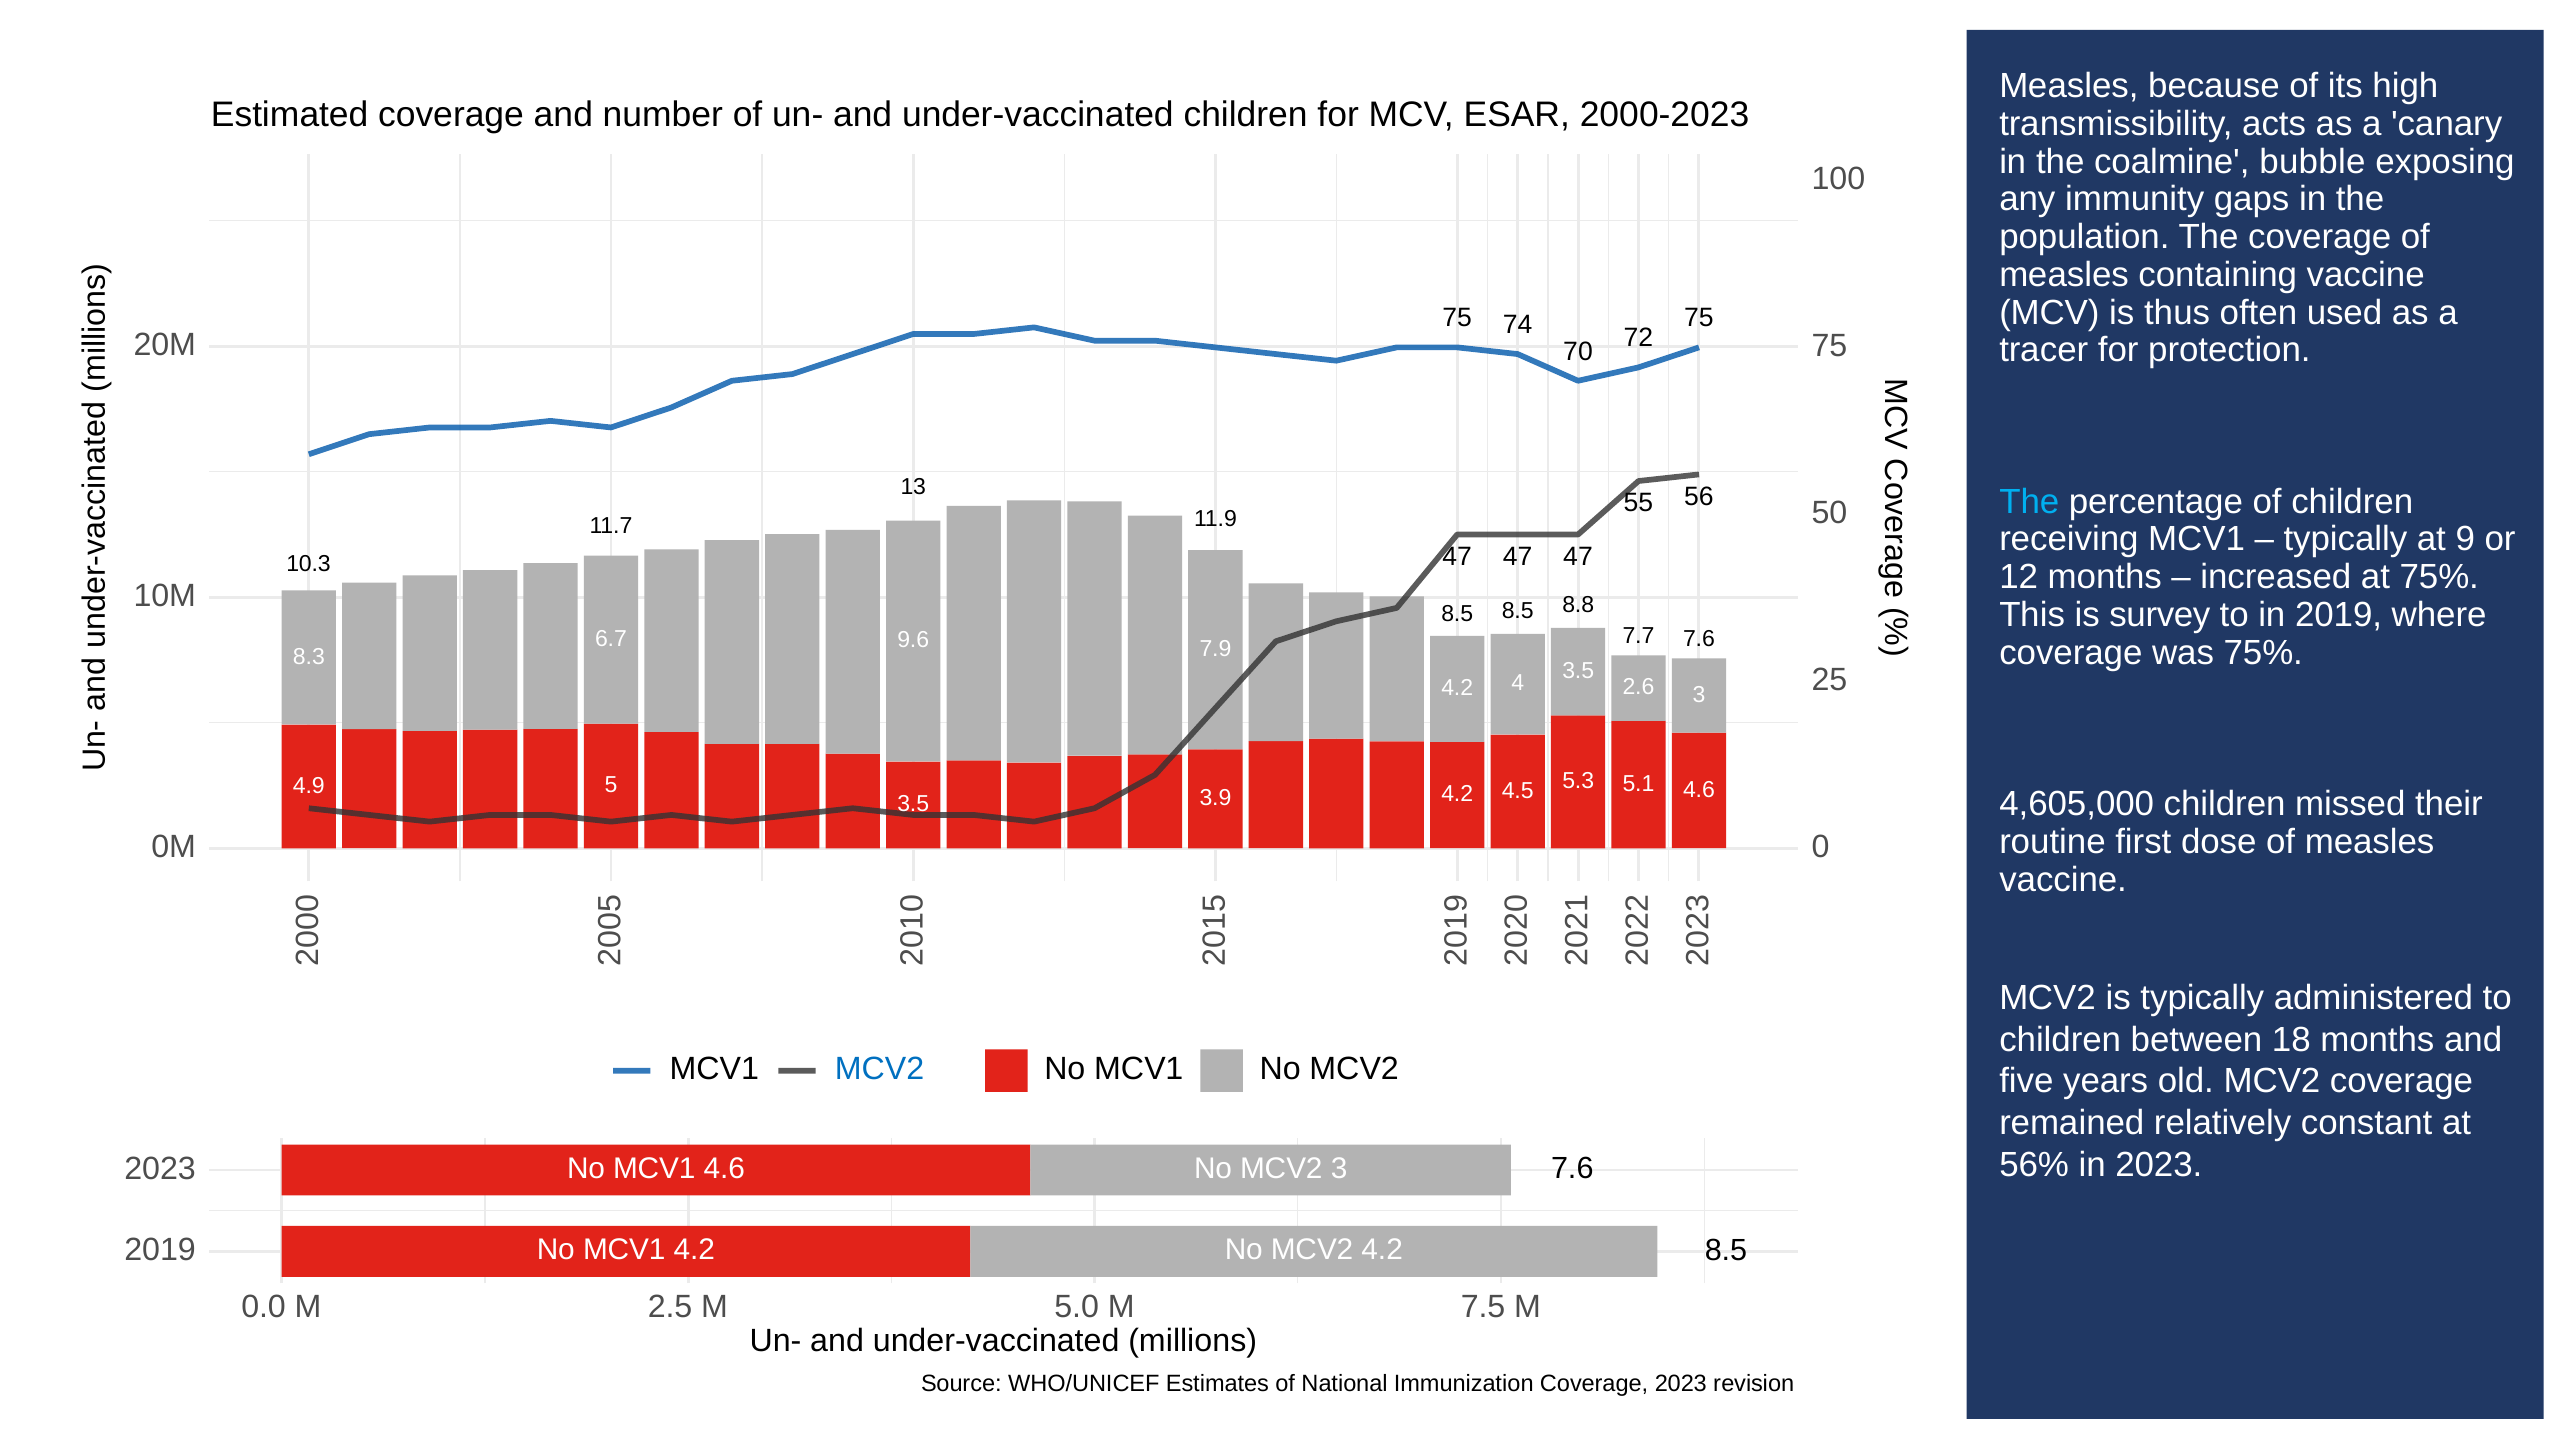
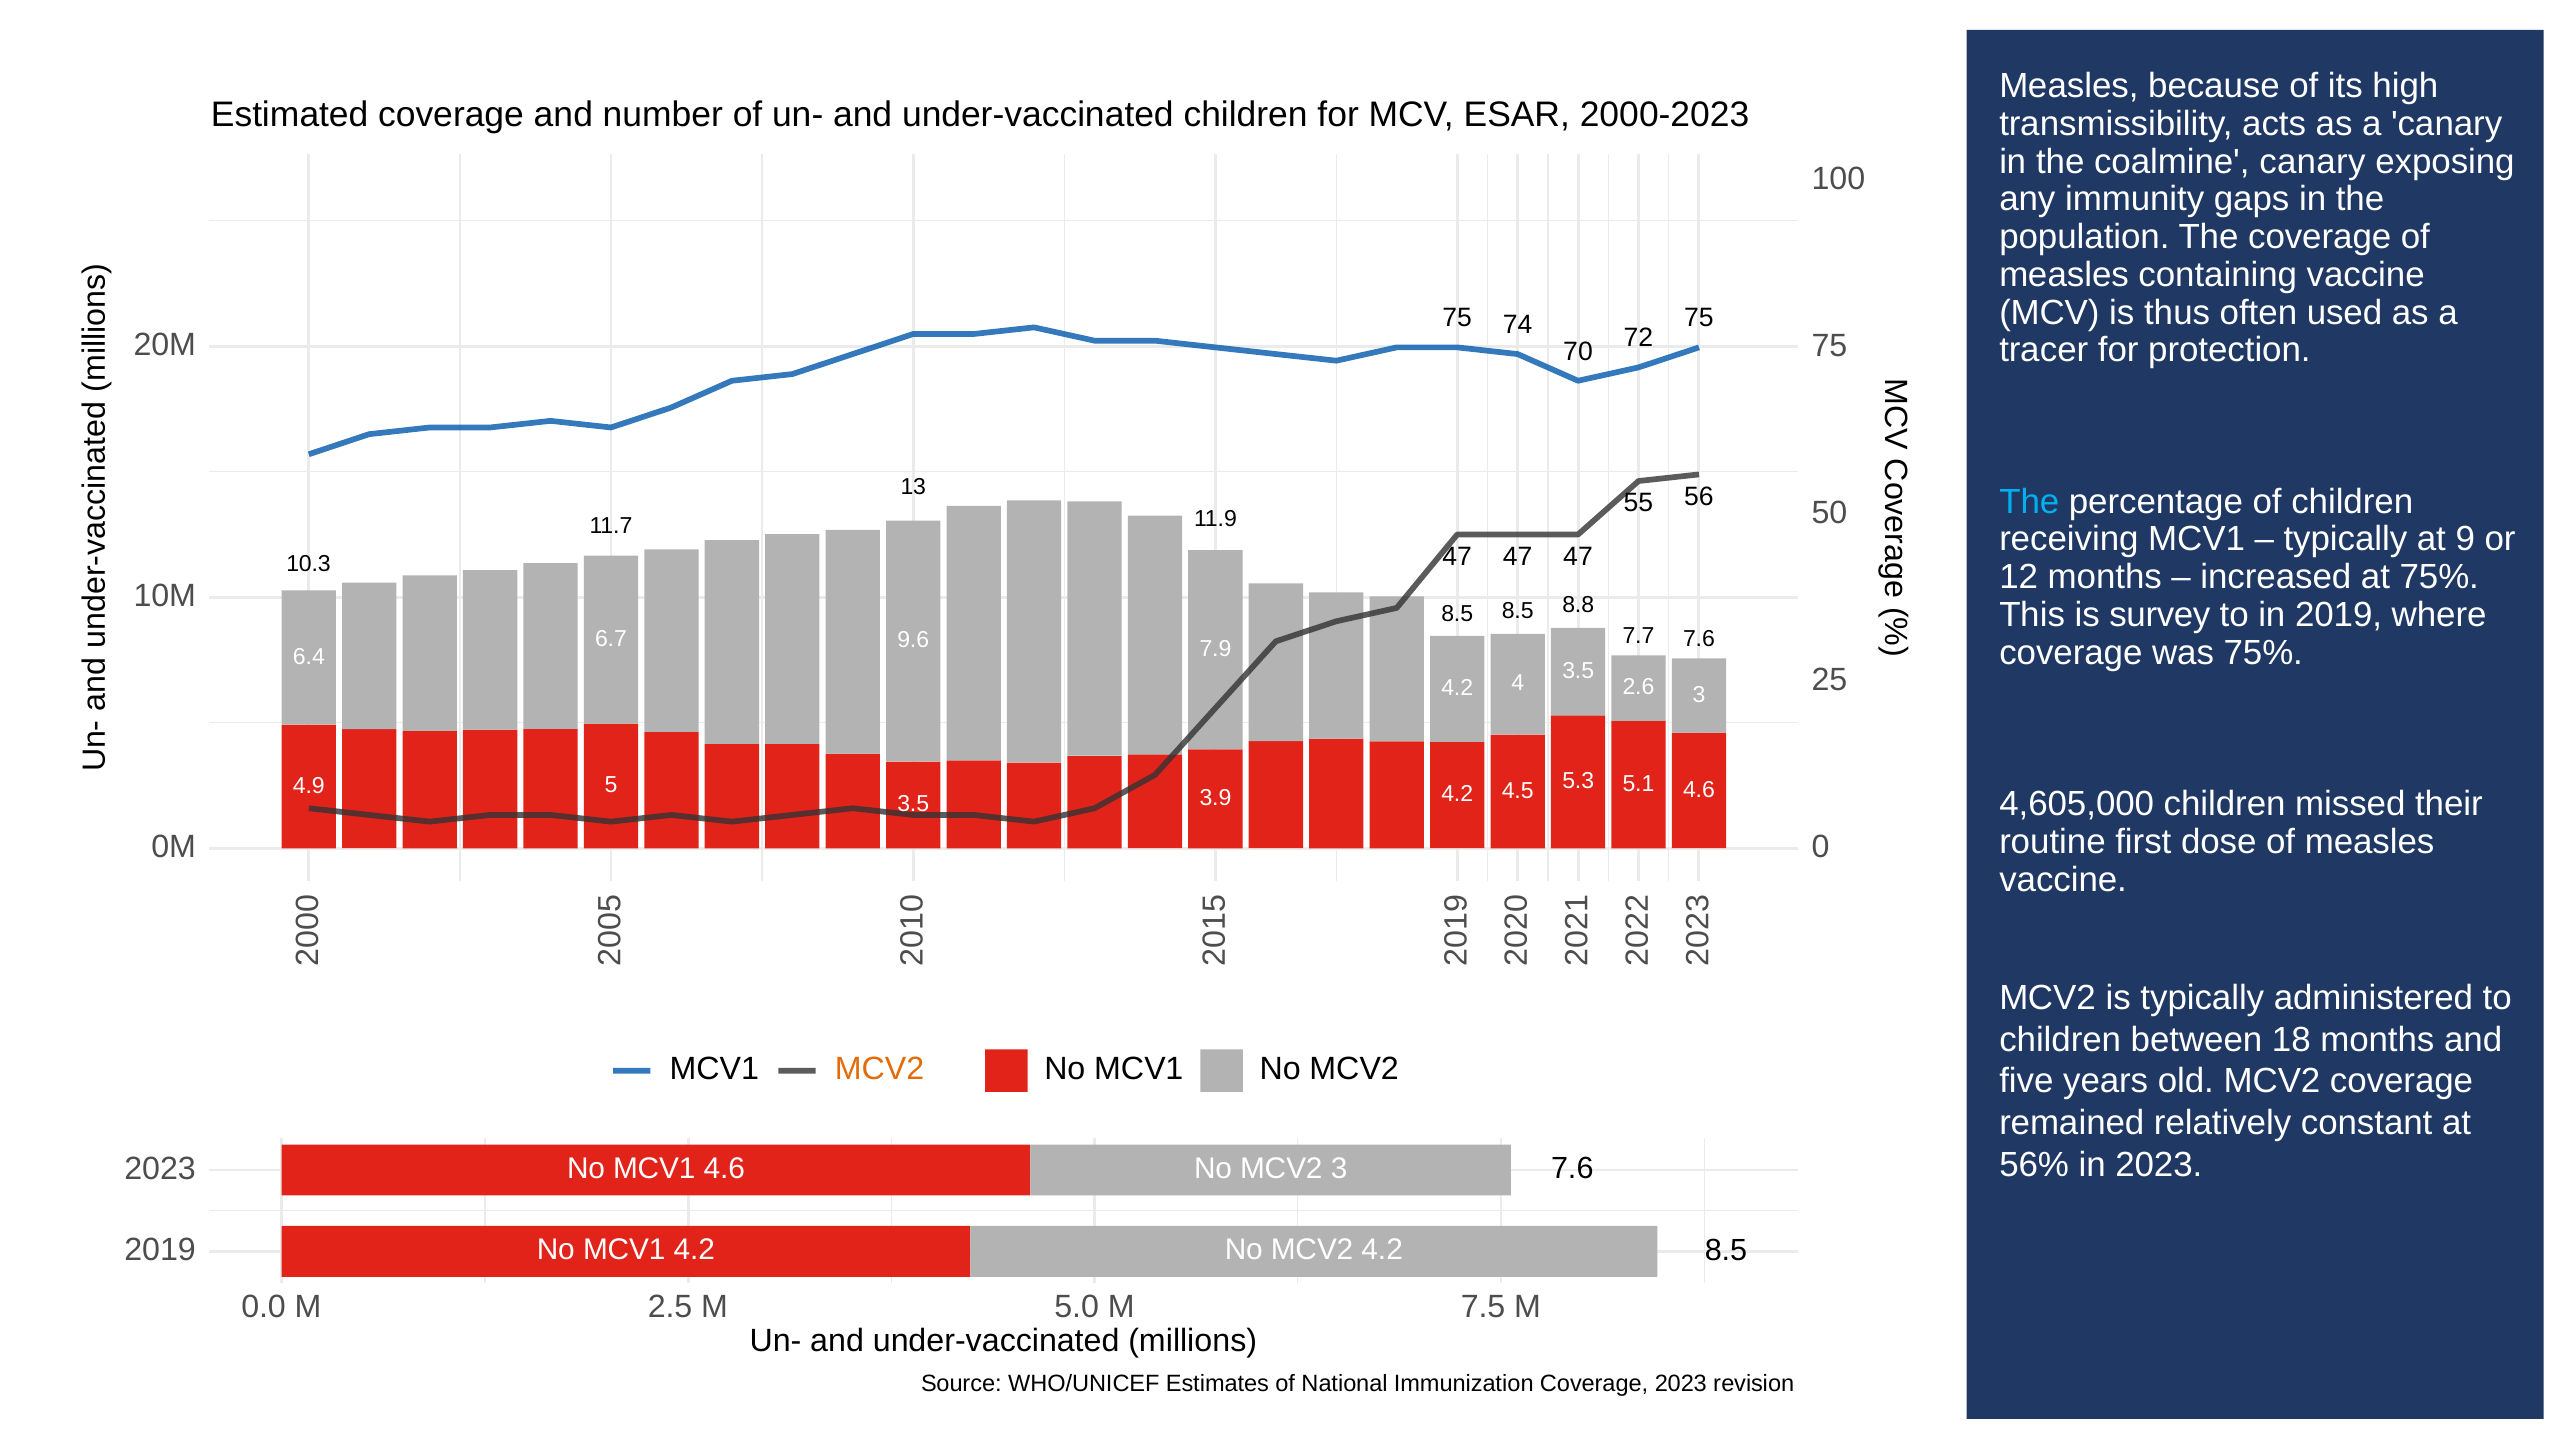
coalmine bubble: bubble -> canary (2312, 162)
8.3: 8.3 -> 6.4 (309, 656)
MCV2 colour: blue -> orange (880, 1069)
